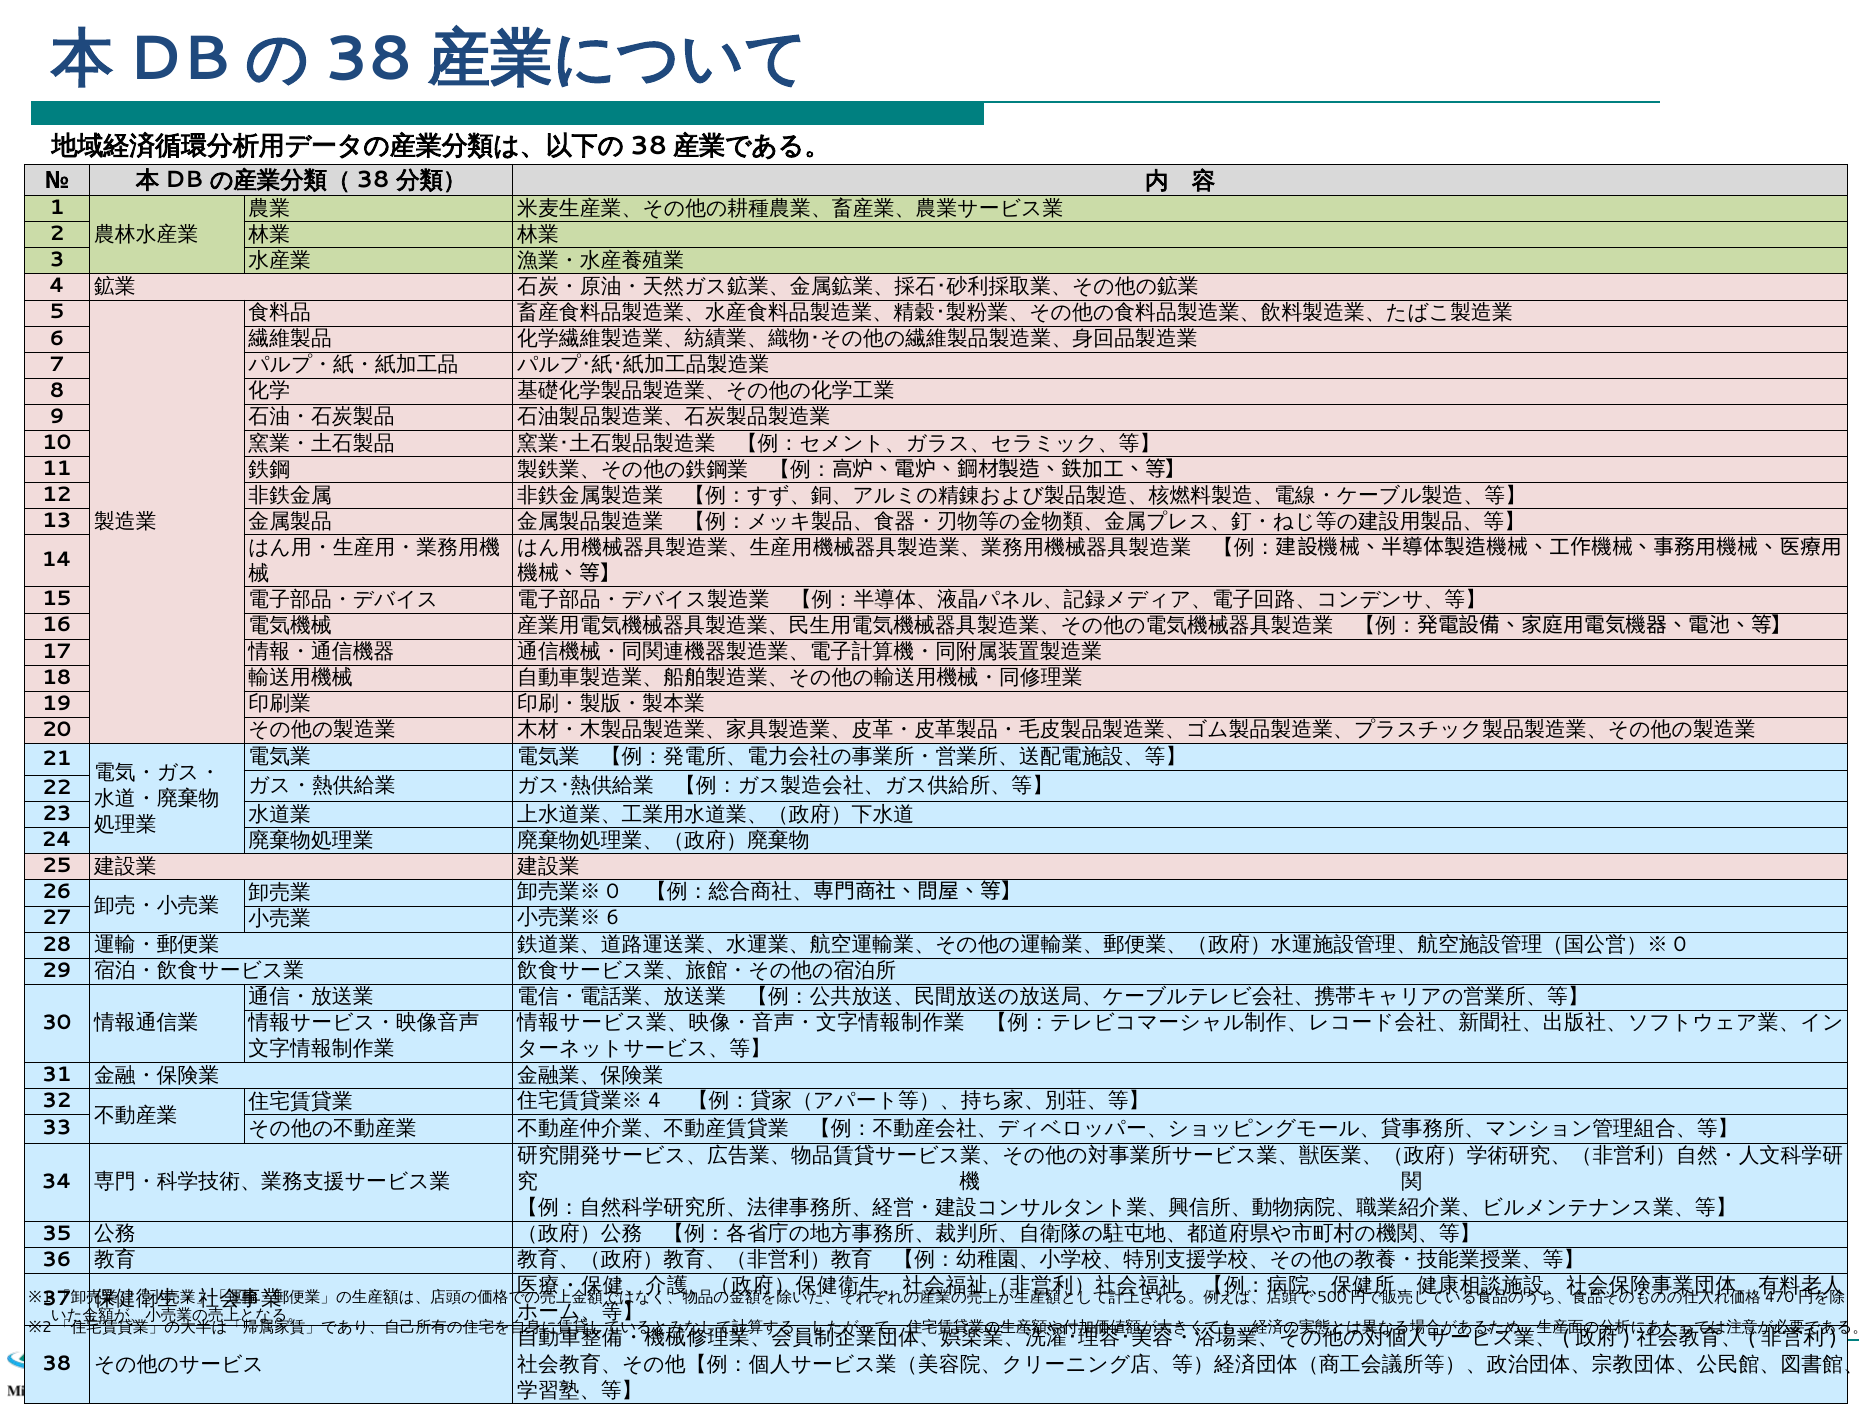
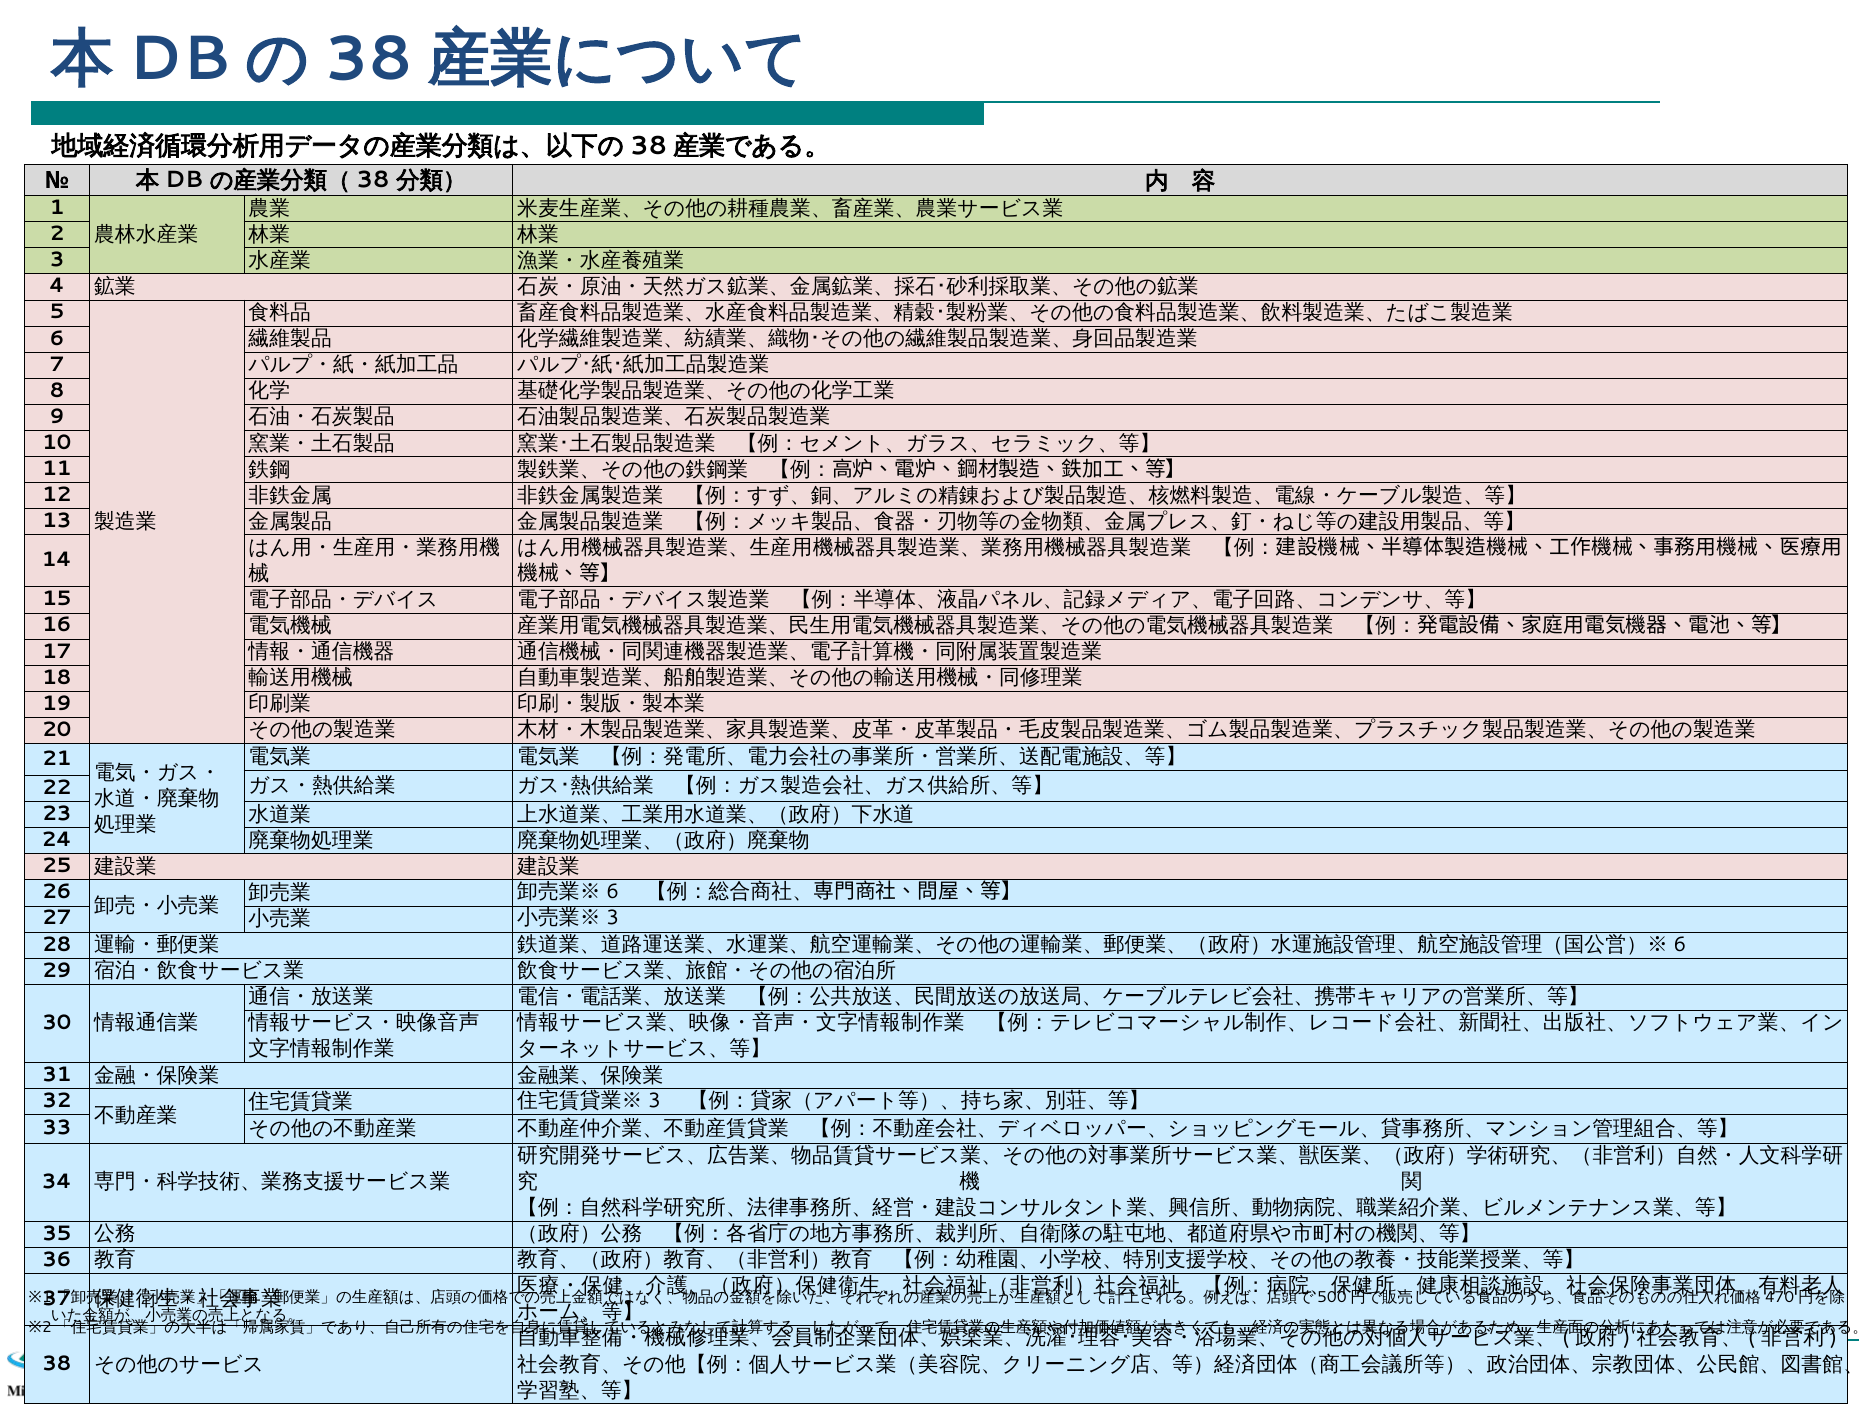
0: 0 -> 6 (613, 892)
6: 6 -> 3 (613, 918)
0: 0 -> 6 (1680, 944)
4: 4 -> 3 (654, 1101)
